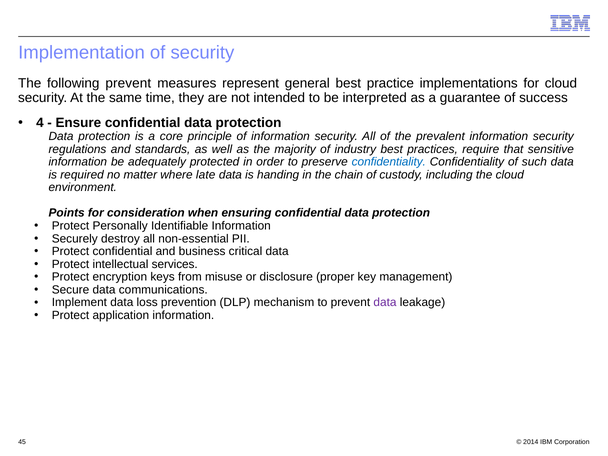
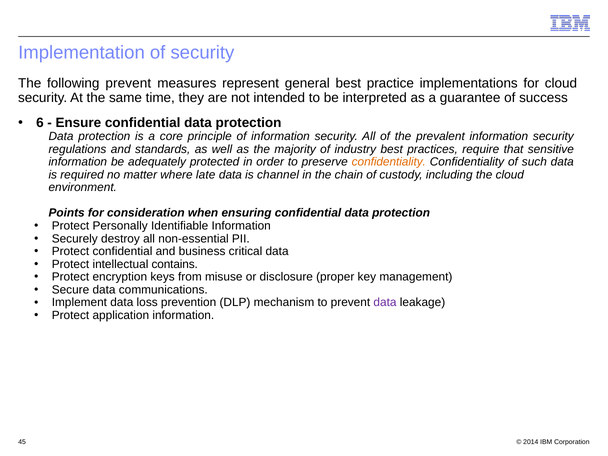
4: 4 -> 6 (40, 123)
confidentiality colour: blue -> orange (389, 162)
handing: handing -> channel (278, 175)
services: services -> contains (175, 264)
